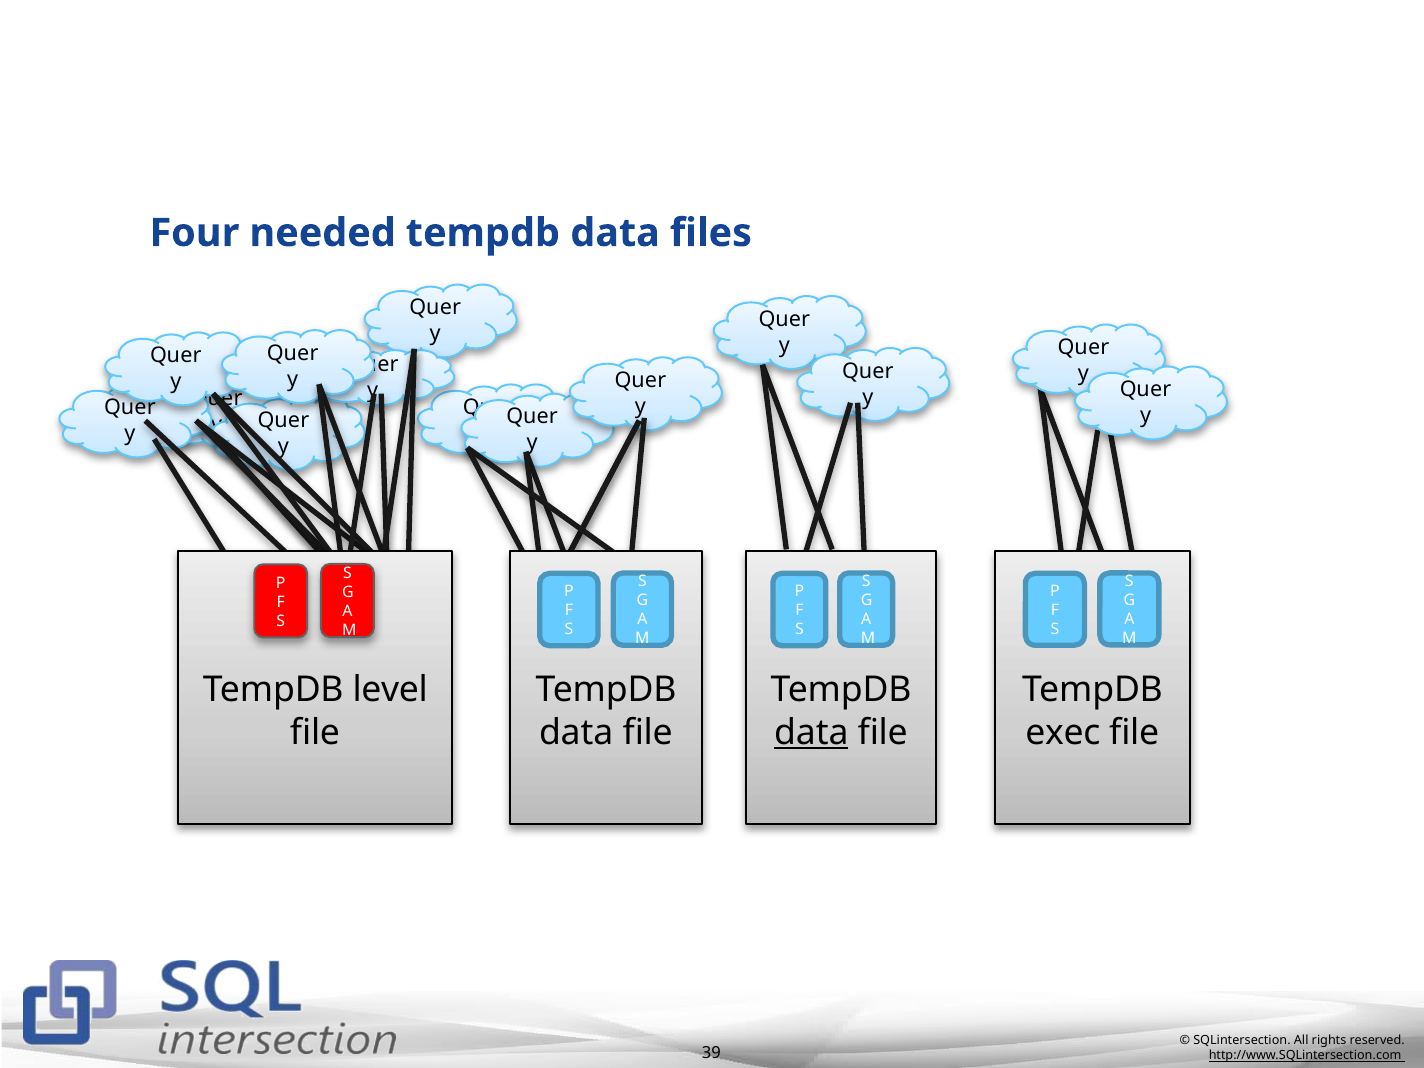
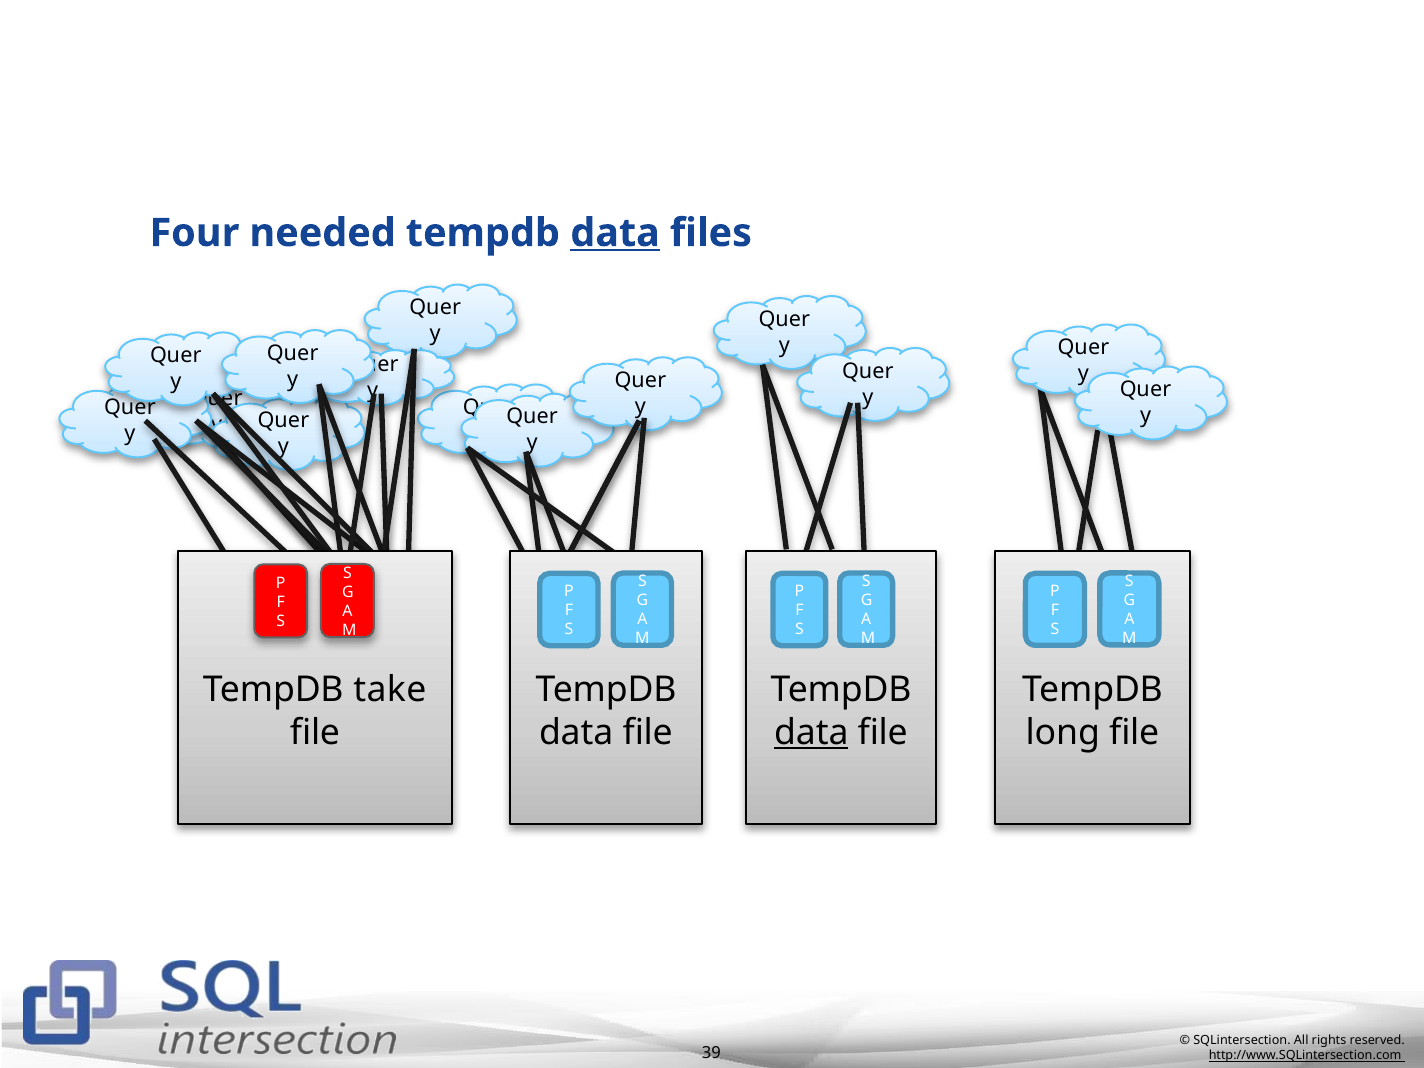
data underline: none -> present (615, 233)
level: level -> take (390, 690)
exec: exec -> long (1063, 733)
